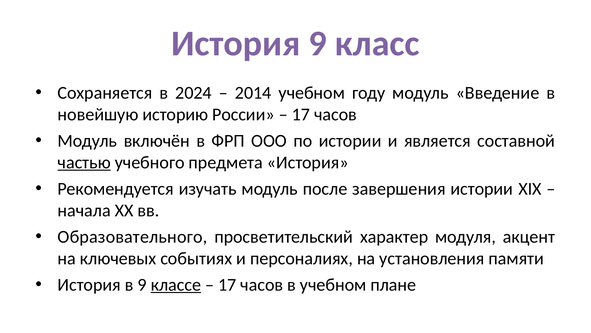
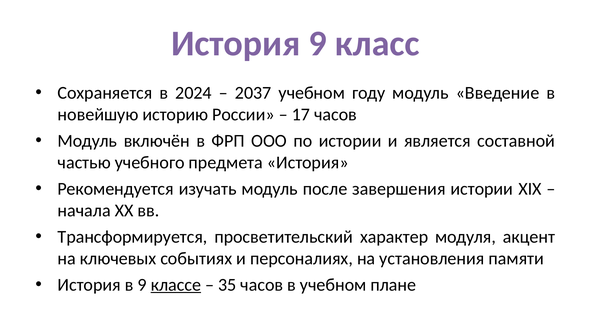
2014: 2014 -> 2037 (253, 93)
частью underline: present -> none (84, 162)
Образовательного: Образовательного -> Трансформируется (133, 236)
17: 17 -> 35 (227, 284)
